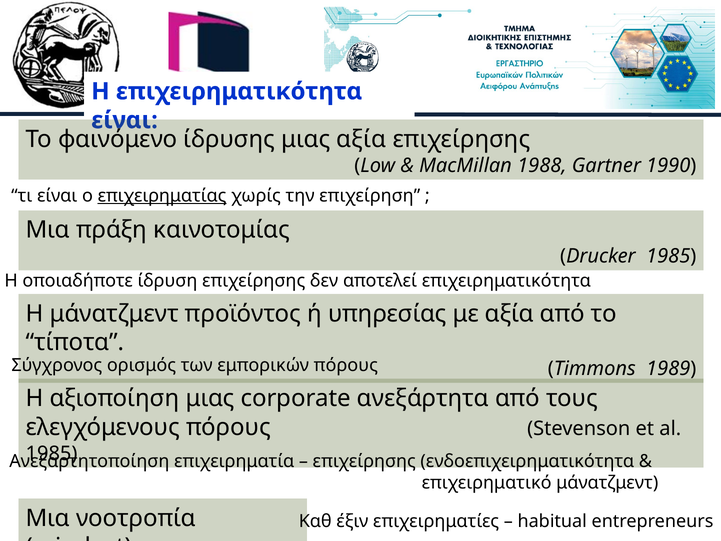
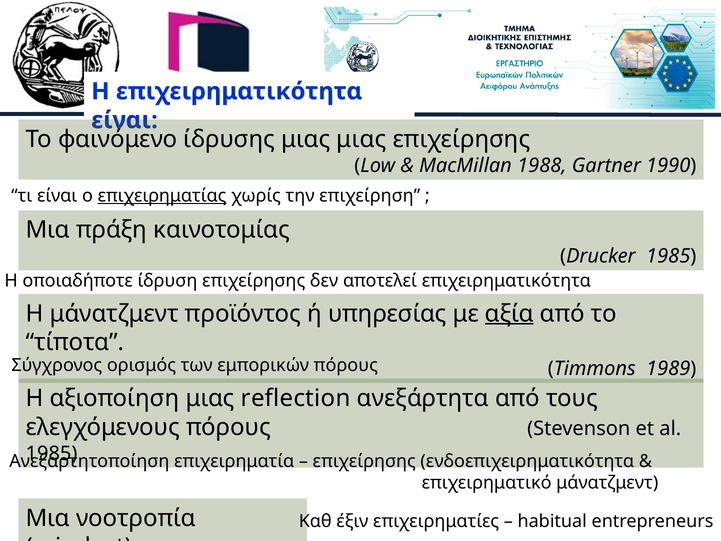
μιας αξία: αξία -> μιας (361, 139)
αξία underline: none -> present (509, 313)
corporate: corporate -> reflection (296, 398)
